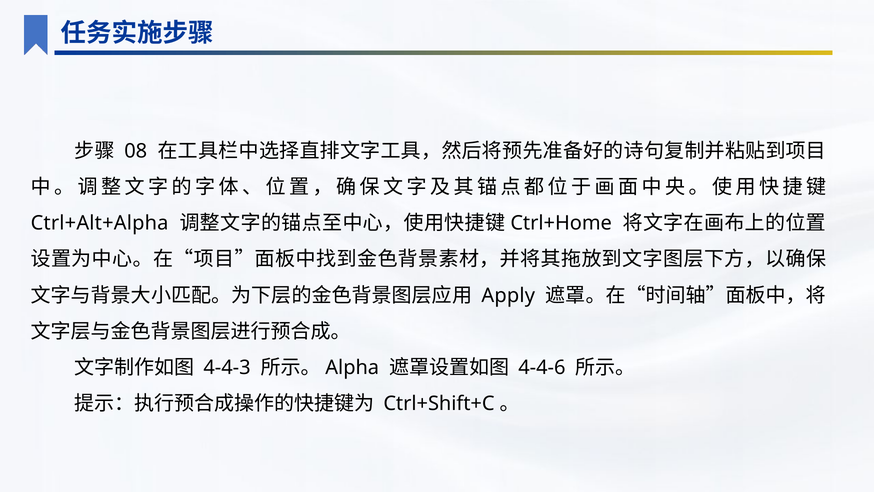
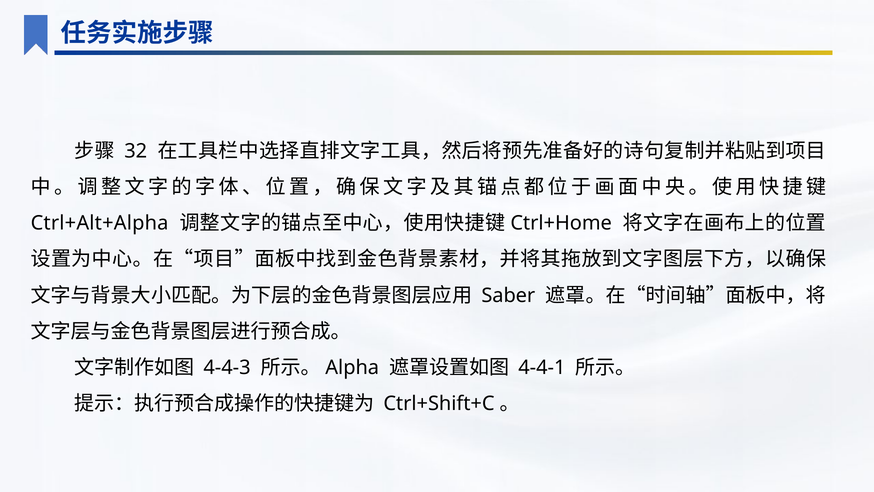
08: 08 -> 32 (136, 151)
Apply: Apply -> Saber (508, 295)
4-4-6: 4-4-6 -> 4-4-1 (542, 367)
